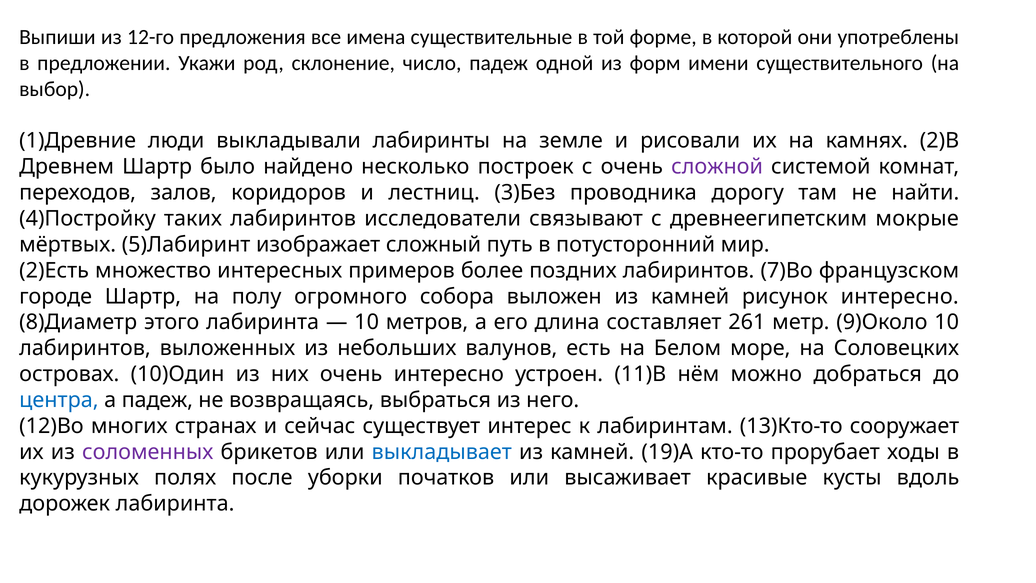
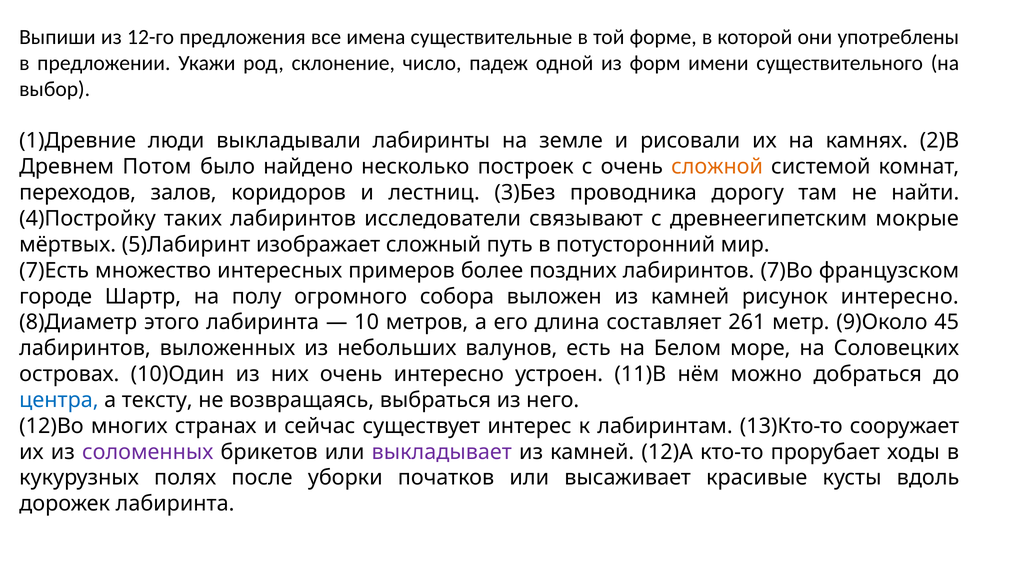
Древнем Шартр: Шартр -> Потом (157, 167)
сложной colour: purple -> orange (717, 167)
2)Есть: 2)Есть -> 7)Есть (54, 270)
9)Около 10: 10 -> 45 (947, 322)
а падеж: падеж -> тексту (157, 400)
выкладывает colour: blue -> purple (442, 452)
19)А: 19)А -> 12)А (667, 452)
